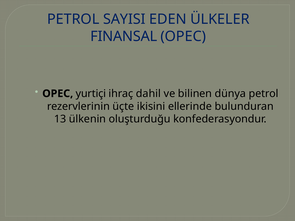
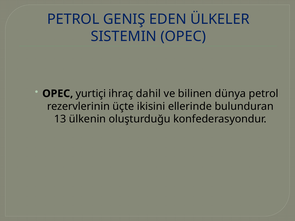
SAYISI: SAYISI -> GENIŞ (124, 19)
FINANSAL: FINANSAL -> SISTEMIN (124, 36)
